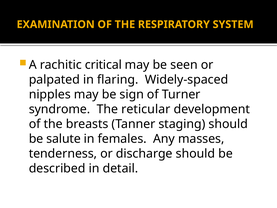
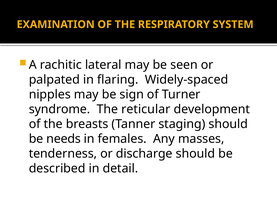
critical: critical -> lateral (103, 65)
salute: salute -> needs (64, 139)
